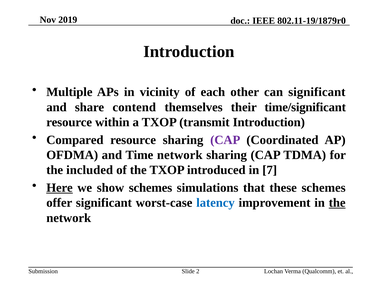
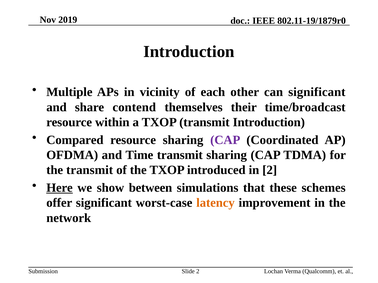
time/significant: time/significant -> time/broadcast (305, 107)
Time network: network -> transmit (180, 155)
the included: included -> transmit (90, 170)
in 7: 7 -> 2 (270, 170)
show schemes: schemes -> between (151, 188)
latency colour: blue -> orange (216, 203)
the underline: present -> none (337, 203)
